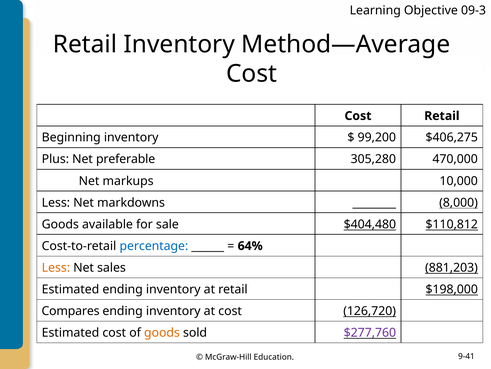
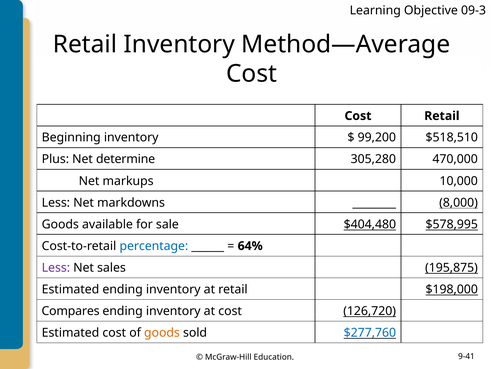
$406,275: $406,275 -> $518,510 (452, 137)
preferable: preferable -> determine (126, 159)
$110,812: $110,812 -> $578,995 (452, 224)
Less colour: orange -> purple (56, 267)
881,203: 881,203 -> 195,875 (451, 267)
$277,760 colour: purple -> blue (370, 332)
